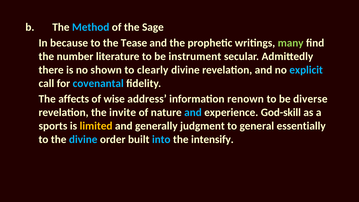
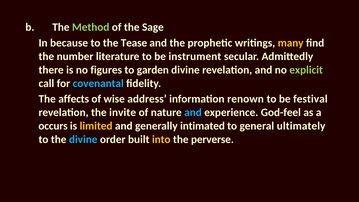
Method colour: light blue -> light green (91, 27)
many colour: light green -> yellow (291, 43)
shown: shown -> figures (106, 70)
clearly: clearly -> garden (153, 70)
explicit colour: light blue -> light green (306, 70)
diverse: diverse -> festival (310, 99)
God-skill: God-skill -> God-feel (281, 112)
sports: sports -> occurs (53, 126)
judgment: judgment -> intimated (203, 126)
essentially: essentially -> ultimately (301, 126)
into colour: light blue -> yellow (161, 139)
intensify: intensify -> perverse (212, 139)
